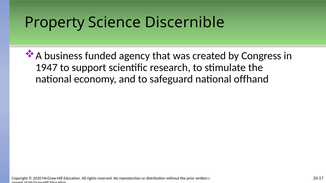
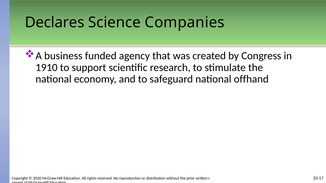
Property: Property -> Declares (55, 23)
Discernible: Discernible -> Companies (185, 23)
1947: 1947 -> 1910 (47, 68)
